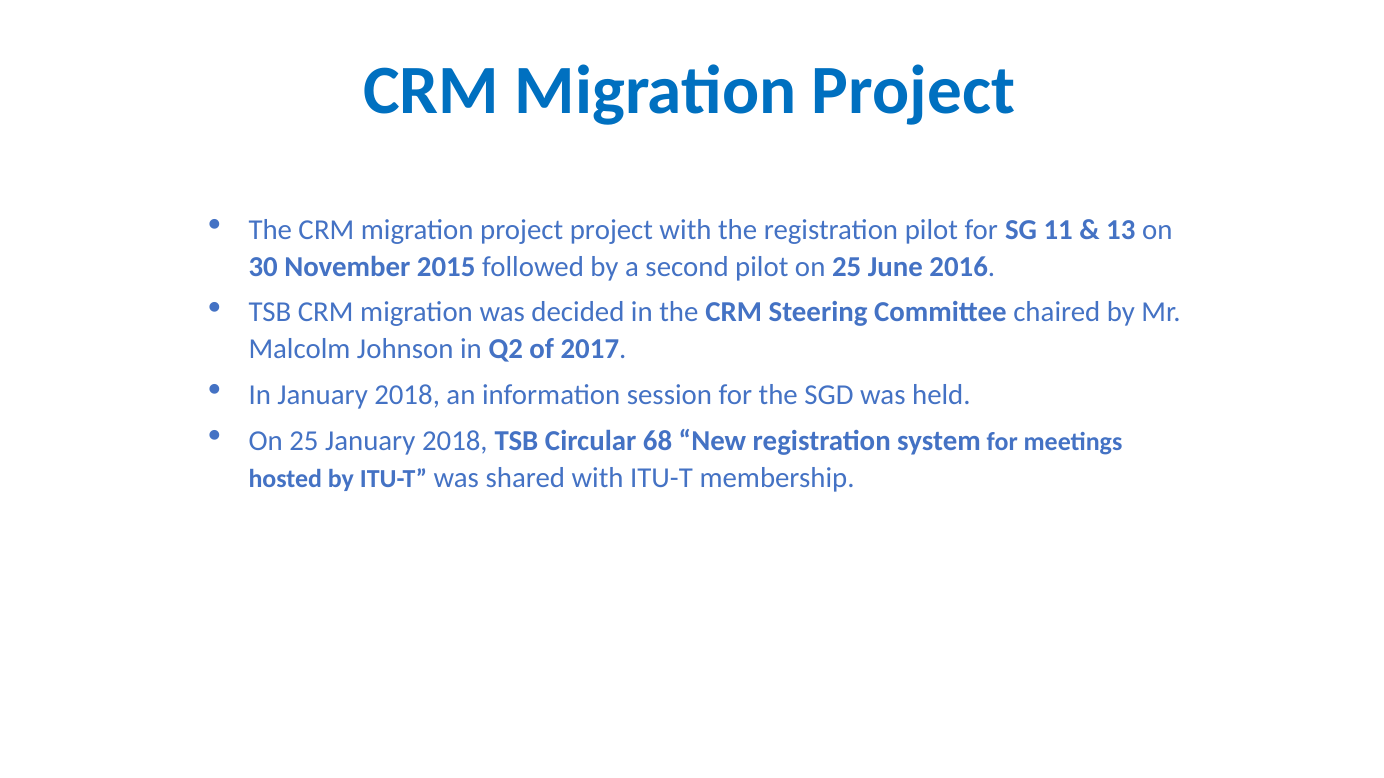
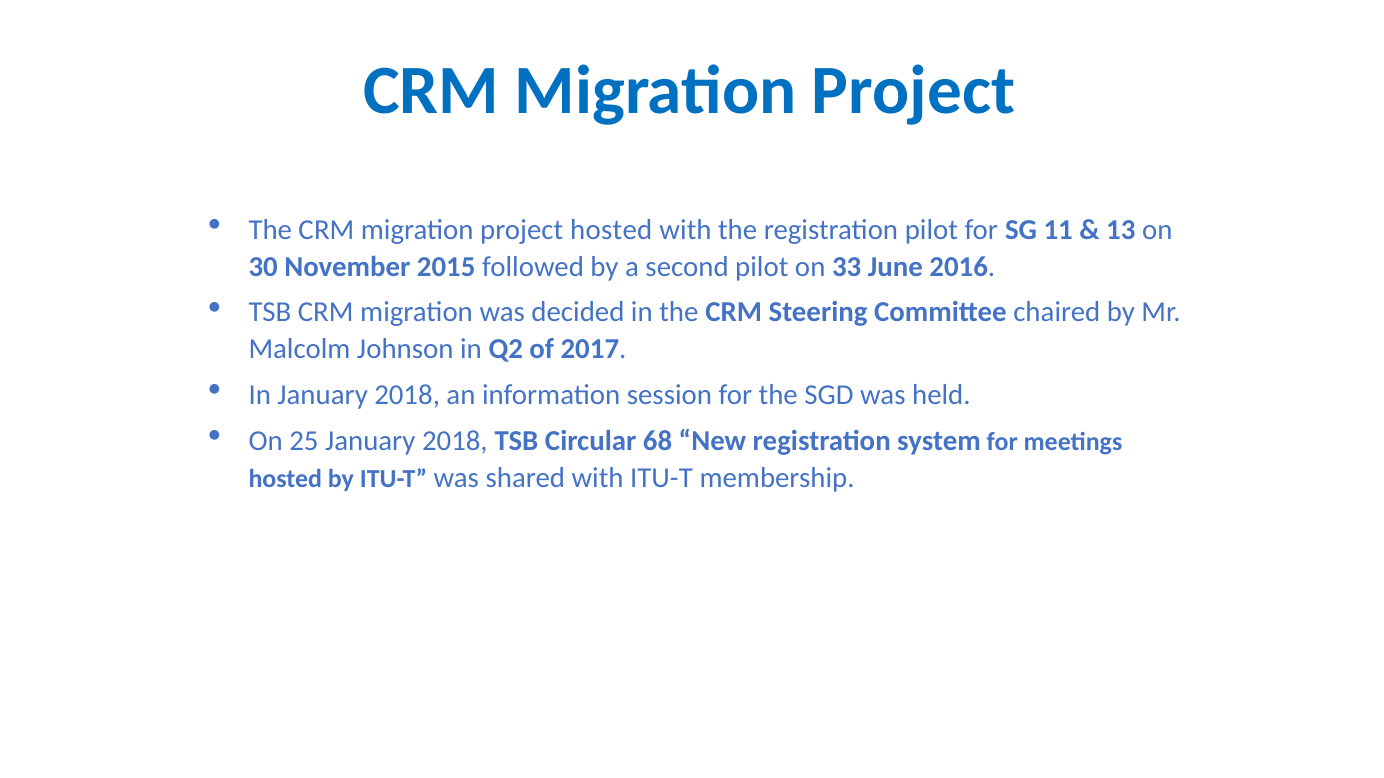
project project: project -> hosted (611, 230)
pilot on 25: 25 -> 33 (847, 267)
